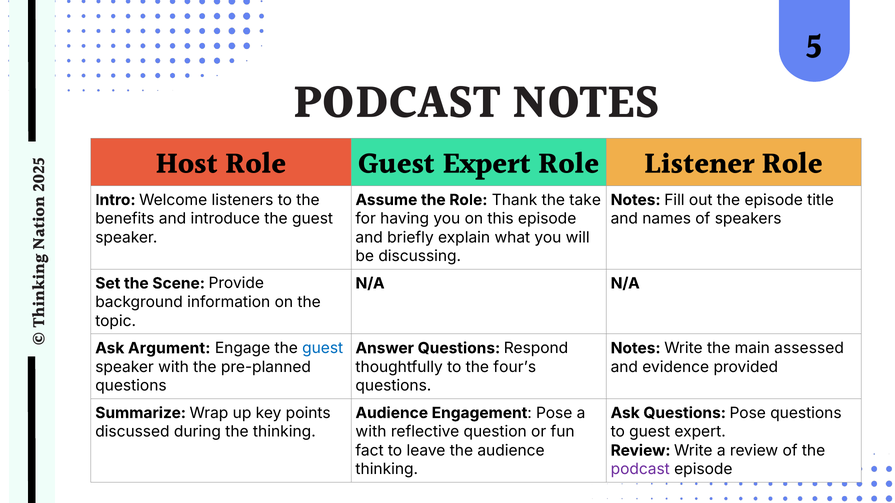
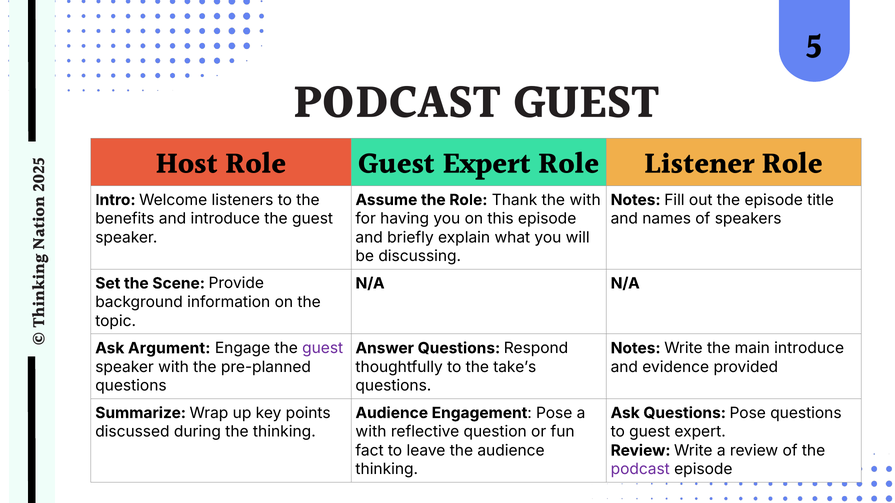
PODCAST NOTES: NOTES -> GUEST (586, 104)
the take: take -> with (585, 200)
guest colour: blue -> purple (323, 348)
main assessed: assessed -> introduce (809, 348)
four’s: four’s -> take’s (515, 367)
